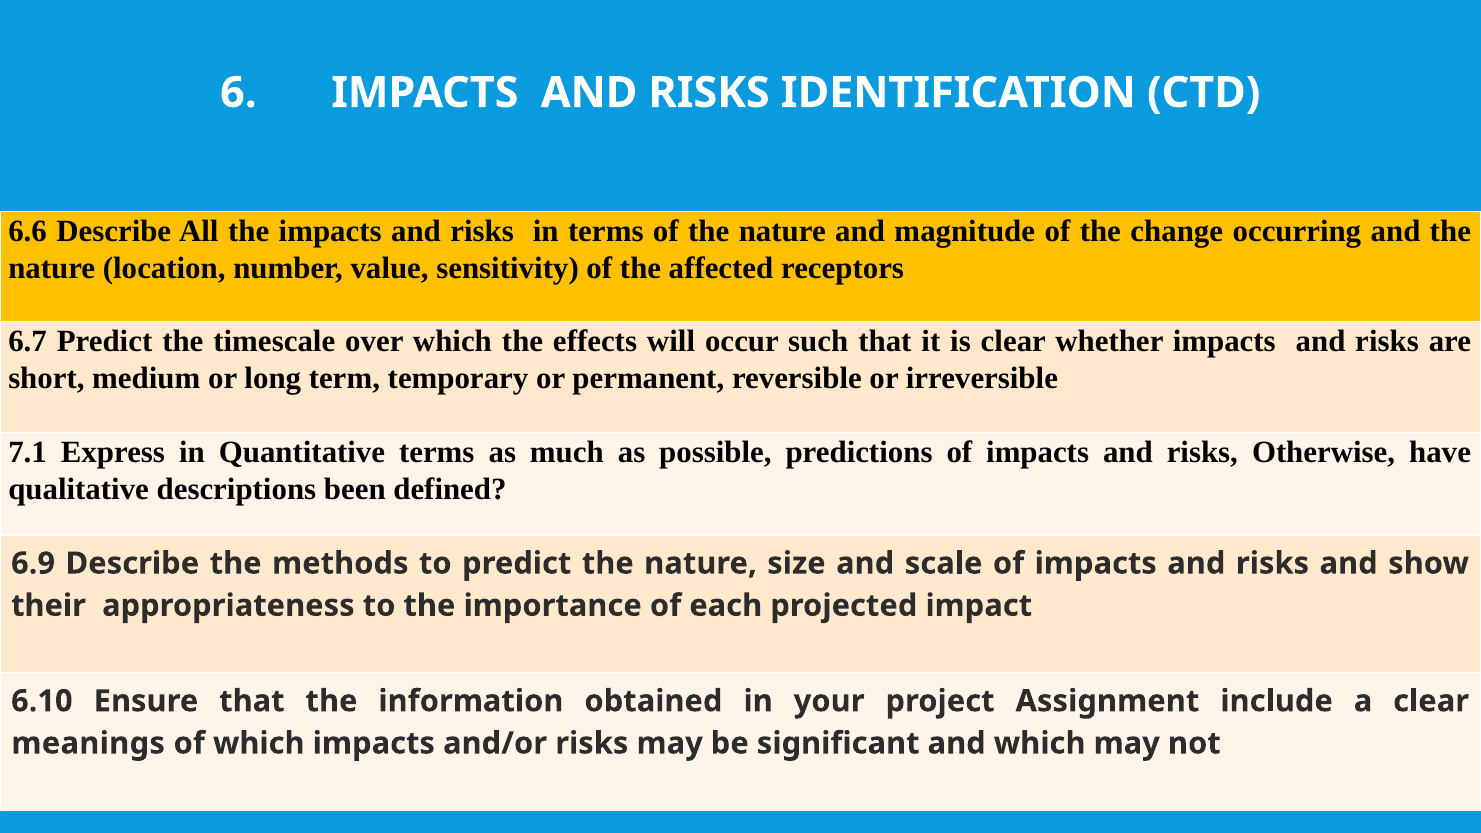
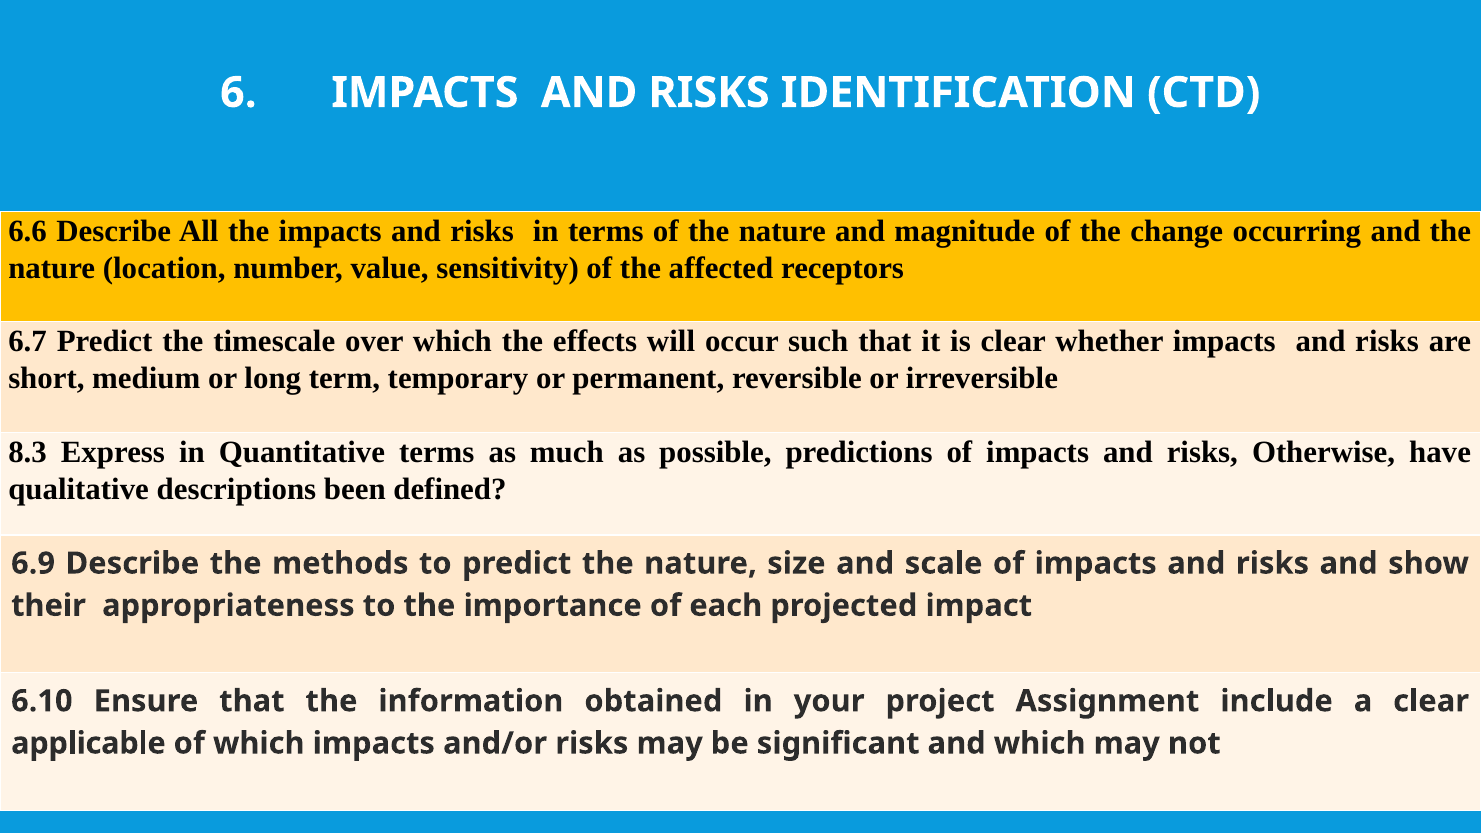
7.1: 7.1 -> 8.3 (28, 452)
meanings: meanings -> applicable (88, 743)
